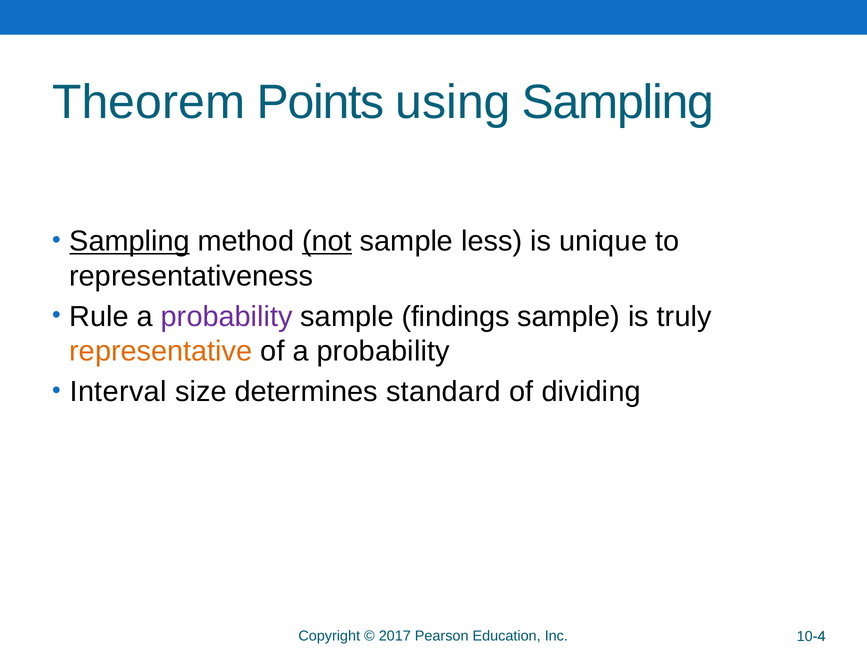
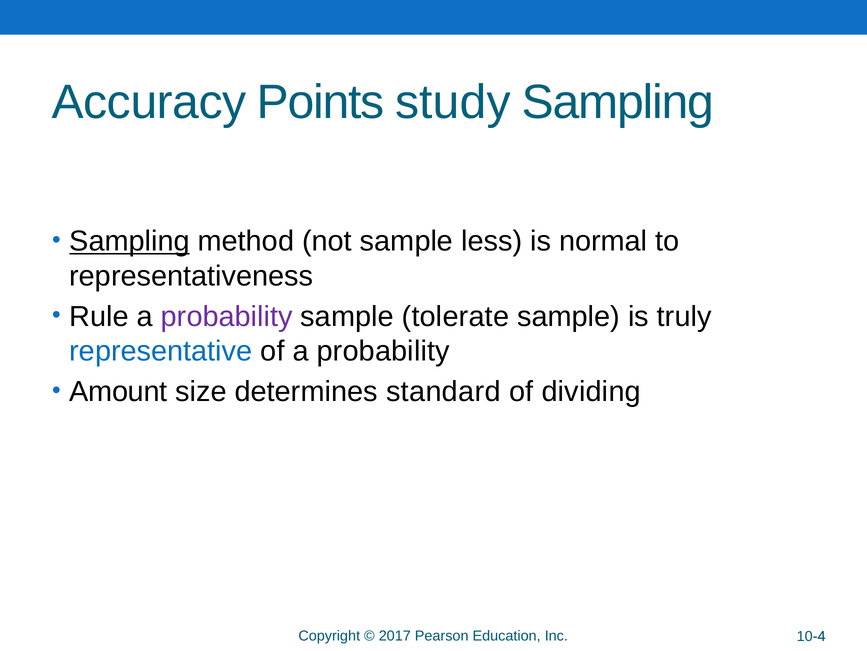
Theorem: Theorem -> Accuracy (149, 102)
using: using -> study (453, 102)
not underline: present -> none (327, 241)
unique: unique -> normal (603, 241)
findings: findings -> tolerate (455, 316)
representative colour: orange -> blue (161, 351)
Interval: Interval -> Amount (118, 391)
